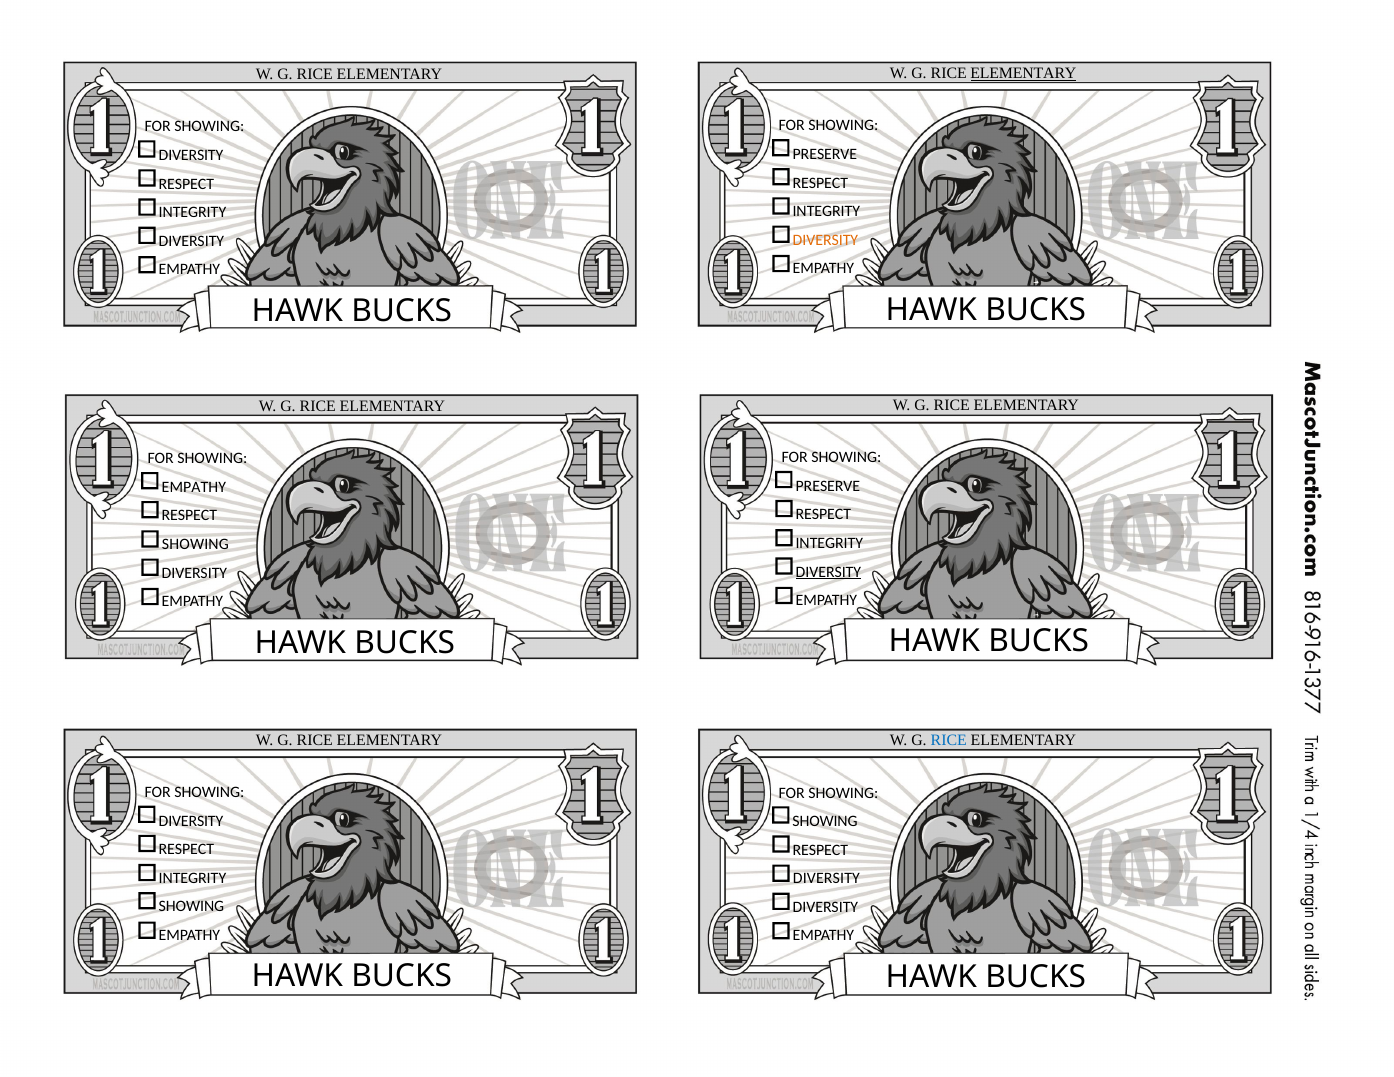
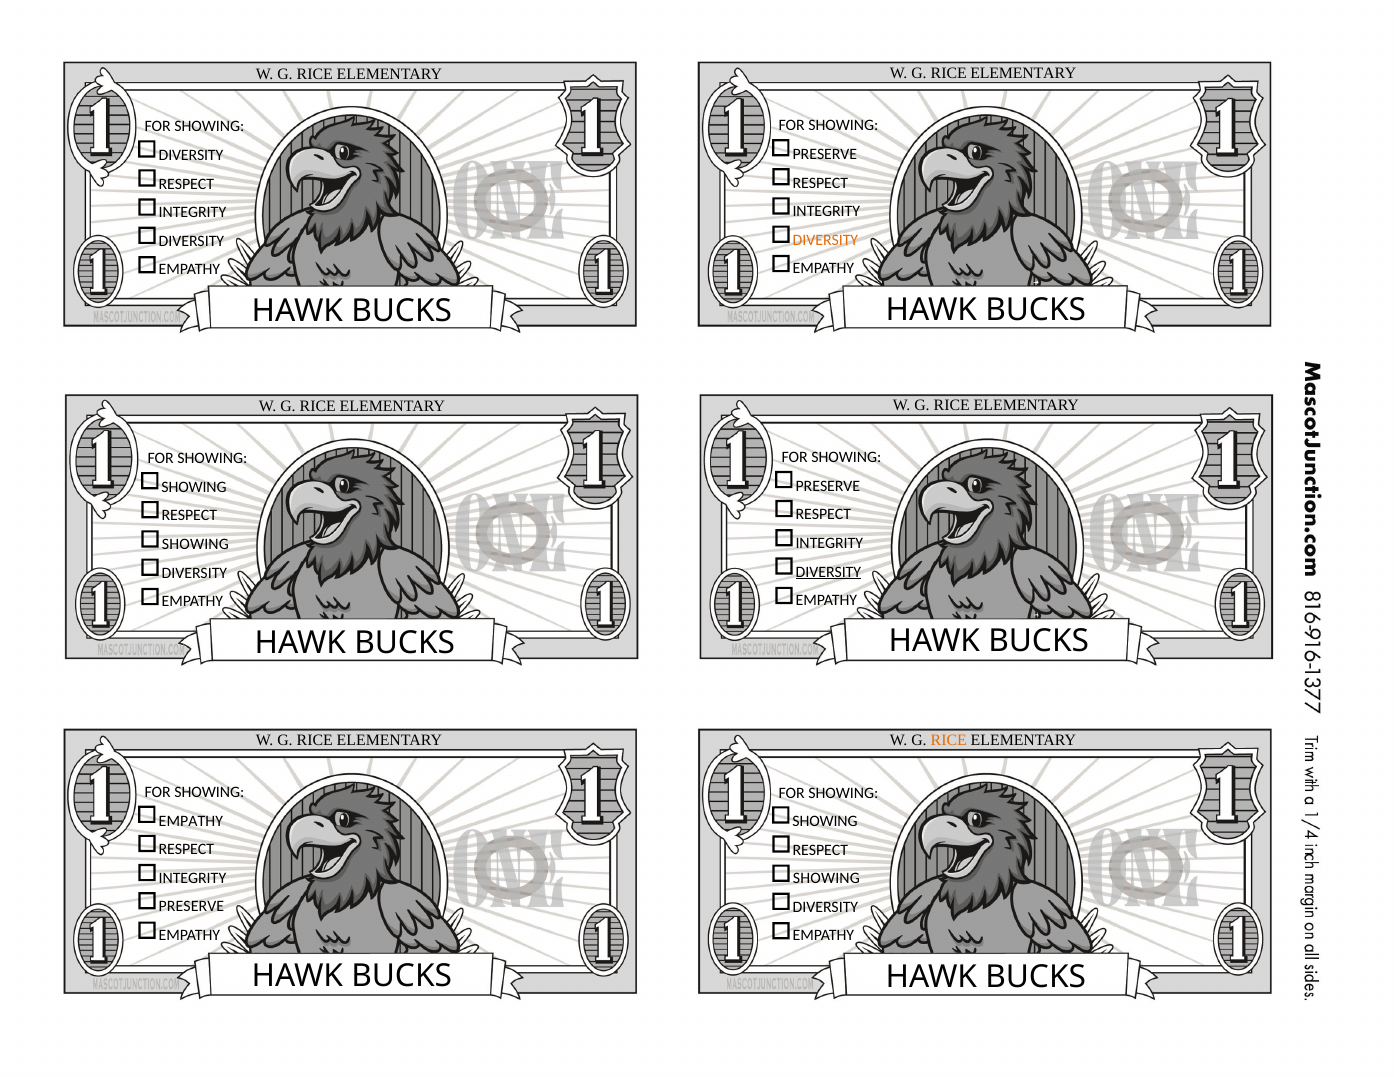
ELEMENTARY underline: present -> none (1023, 74)
EMPATHY: EMPATHY -> SHOWING (194, 487)
RICE colour: blue -> orange (949, 741)
DIVERSITY: DIVERSITY -> EMPATHY (191, 821)
DIVERSITY: DIVERSITY -> SHOWING (826, 879)
SHOWING: SHOWING -> PRESERVE (191, 907)
